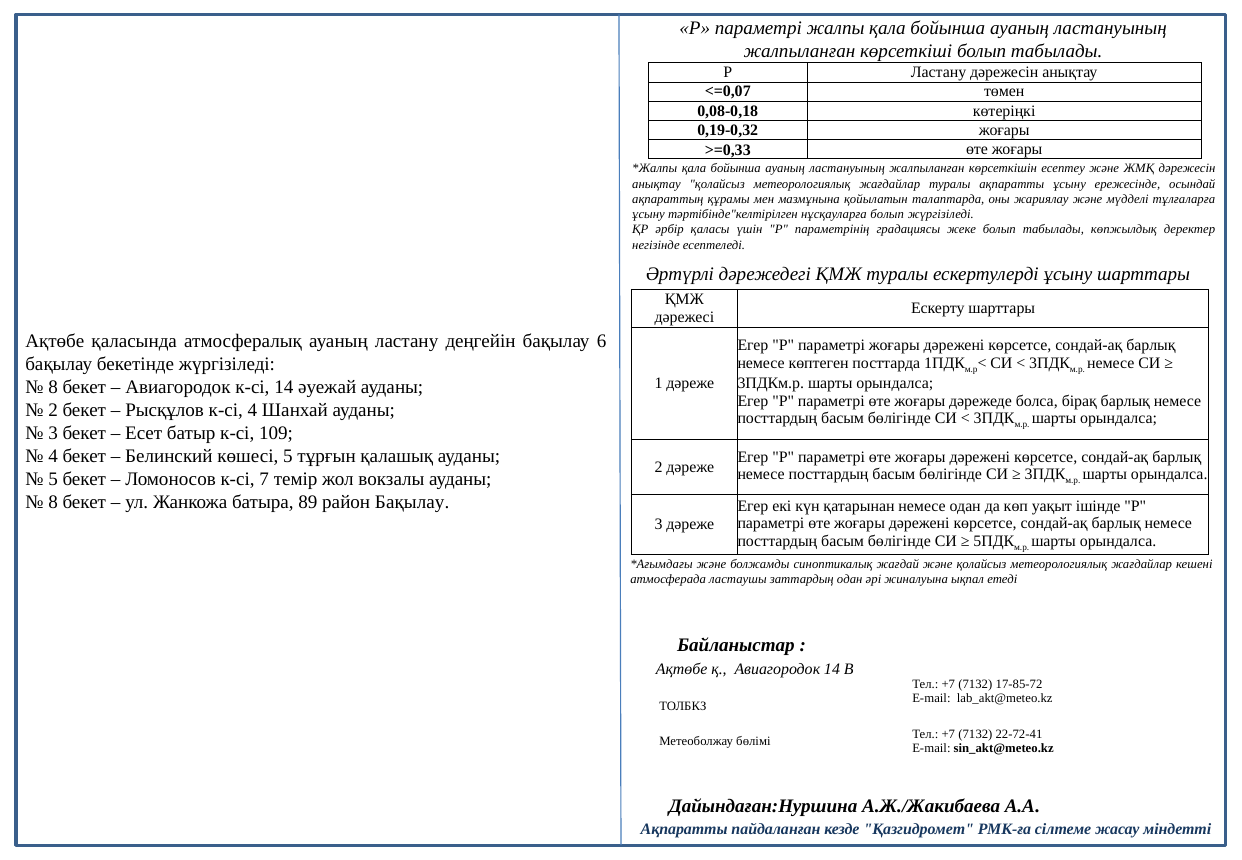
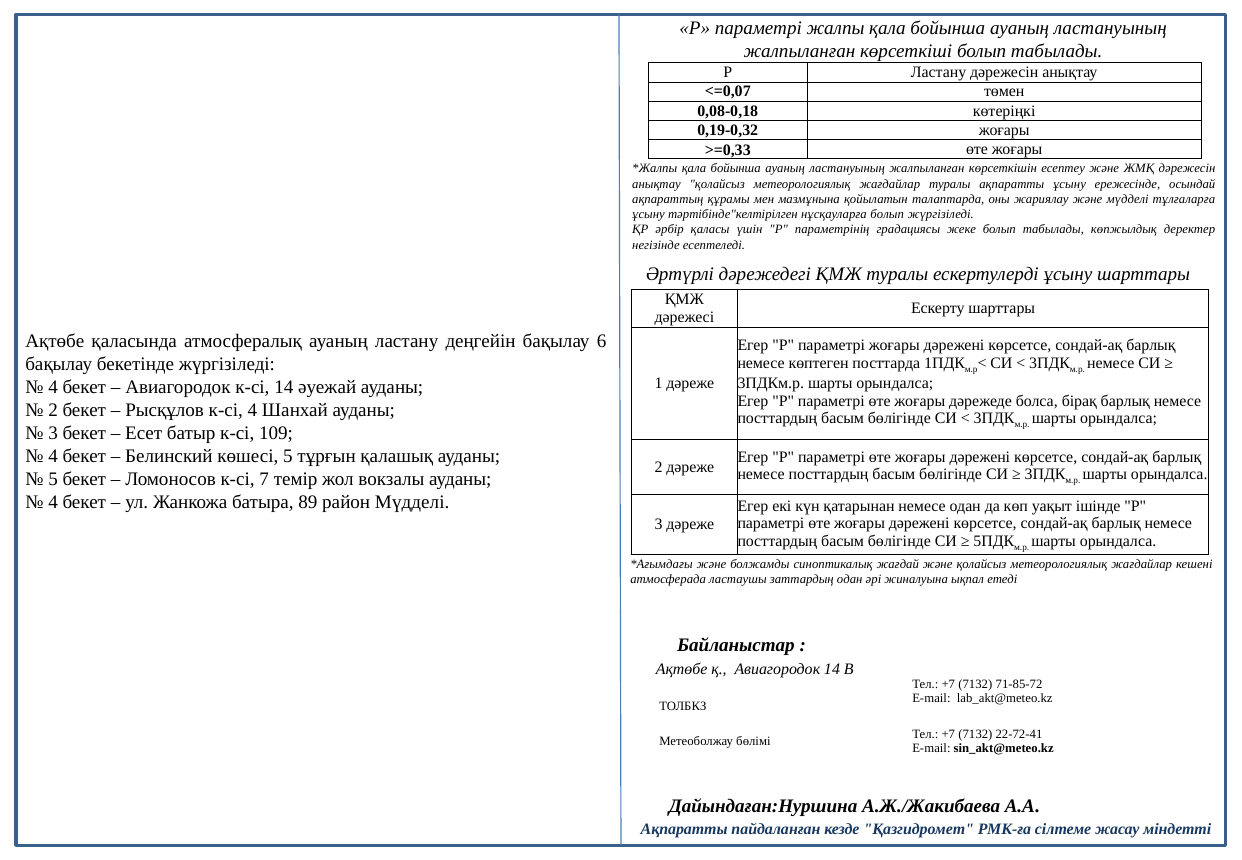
8: 8 -> 4 (53, 387)
8: 8 -> 4 (53, 502)
район Бақылау: Бақылау -> Мүдделі (412, 502)
17-85-72: 17-85-72 -> 71-85-72 (1019, 685)
